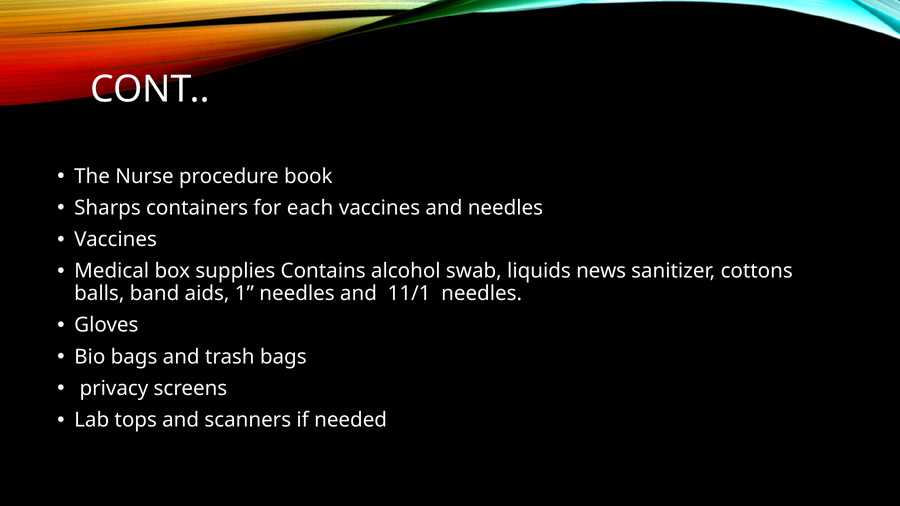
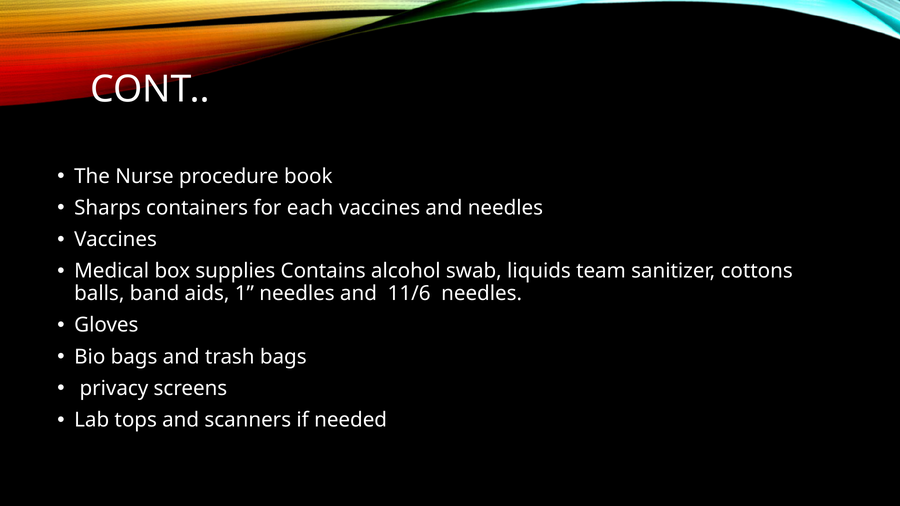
news: news -> team (601, 271)
11/1: 11/1 -> 11/6 (409, 294)
